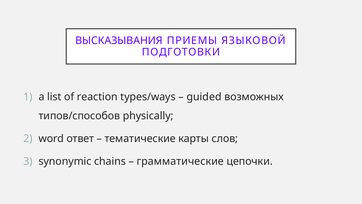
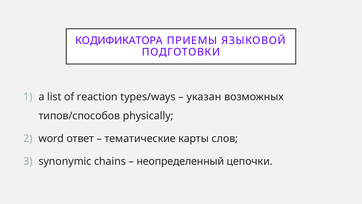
ВЫСКАЗЫВАНИЯ: ВЫСКАЗЫВАНИЯ -> КОДИФИКАТОРА (119, 41)
guided: guided -> указан (204, 97)
грамматические: грамматические -> неопределенный (180, 161)
